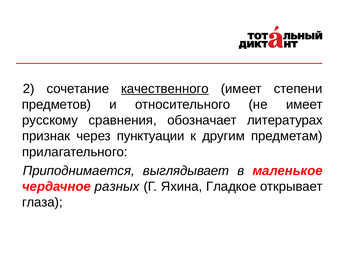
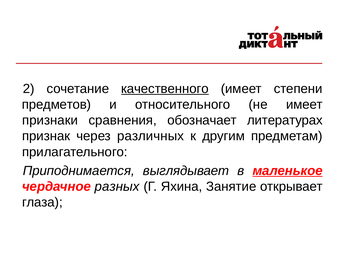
русскому: русскому -> признаки (50, 120)
пунктуации: пунктуации -> различных (151, 136)
маленькое underline: none -> present (288, 170)
Гладкое: Гладкое -> Занятие (231, 186)
